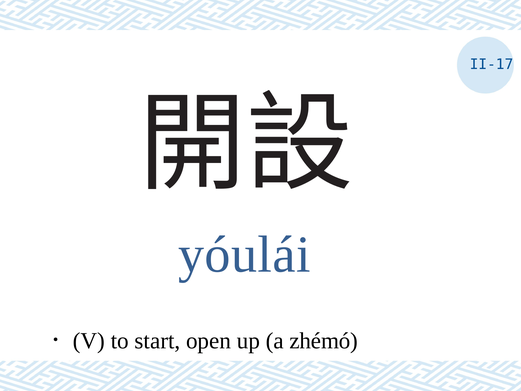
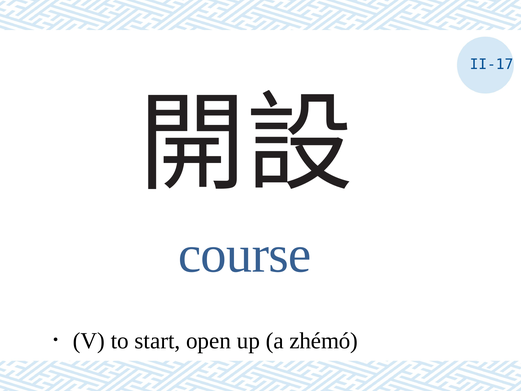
yóulái: yóulái -> course (245, 255)
